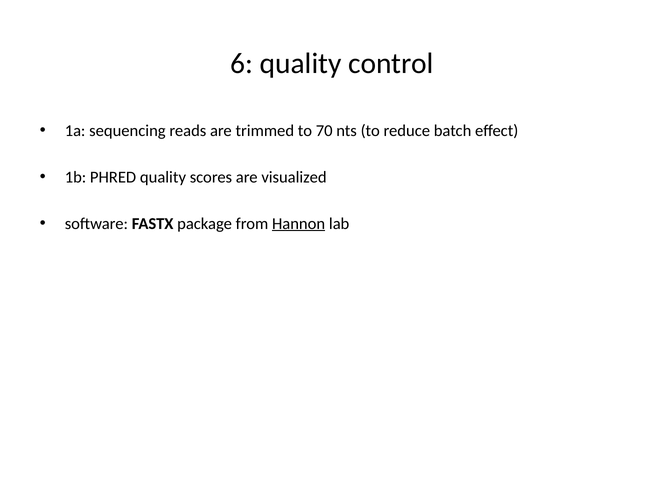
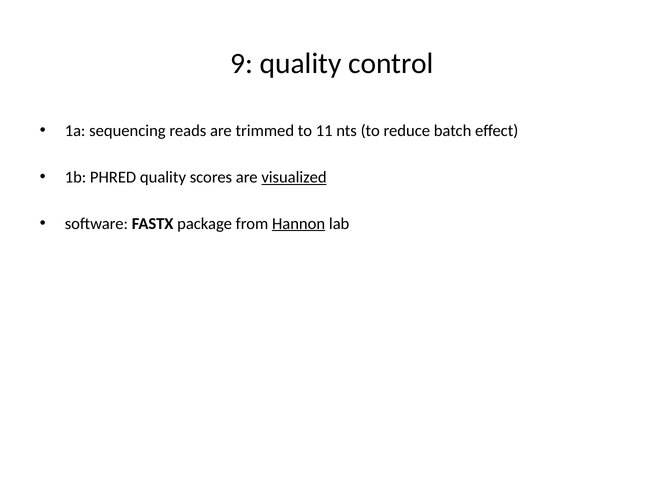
6: 6 -> 9 (242, 64)
70: 70 -> 11 (324, 131)
visualized underline: none -> present (294, 177)
